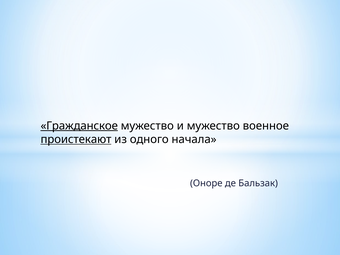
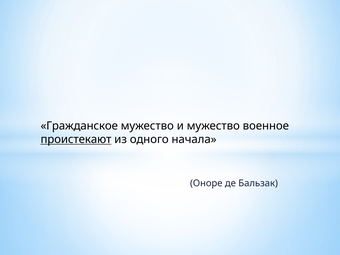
Гражданское underline: present -> none (79, 126)
